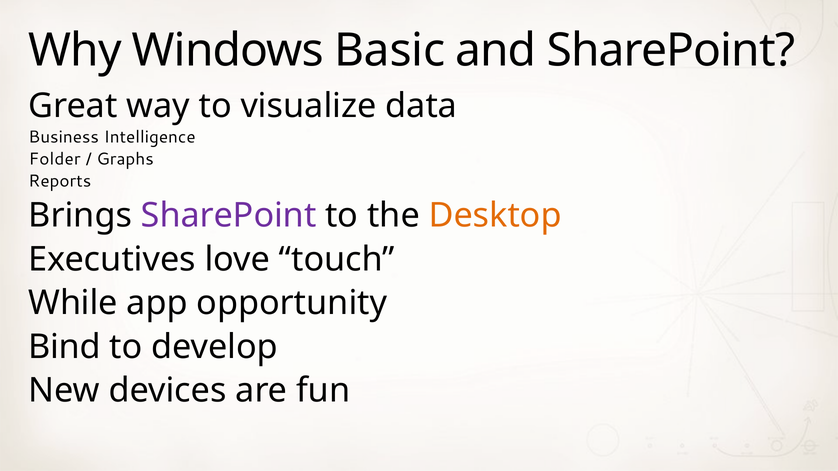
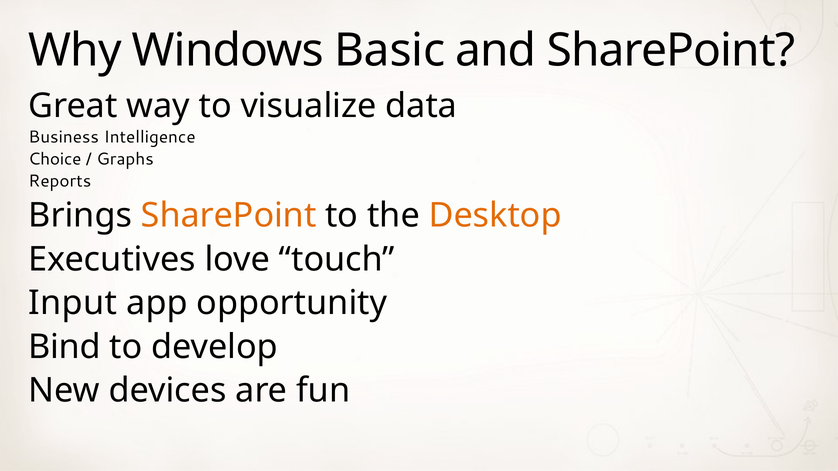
Folder: Folder -> Choice (55, 159)
SharePoint colour: purple -> orange (229, 216)
While: While -> Input (73, 303)
